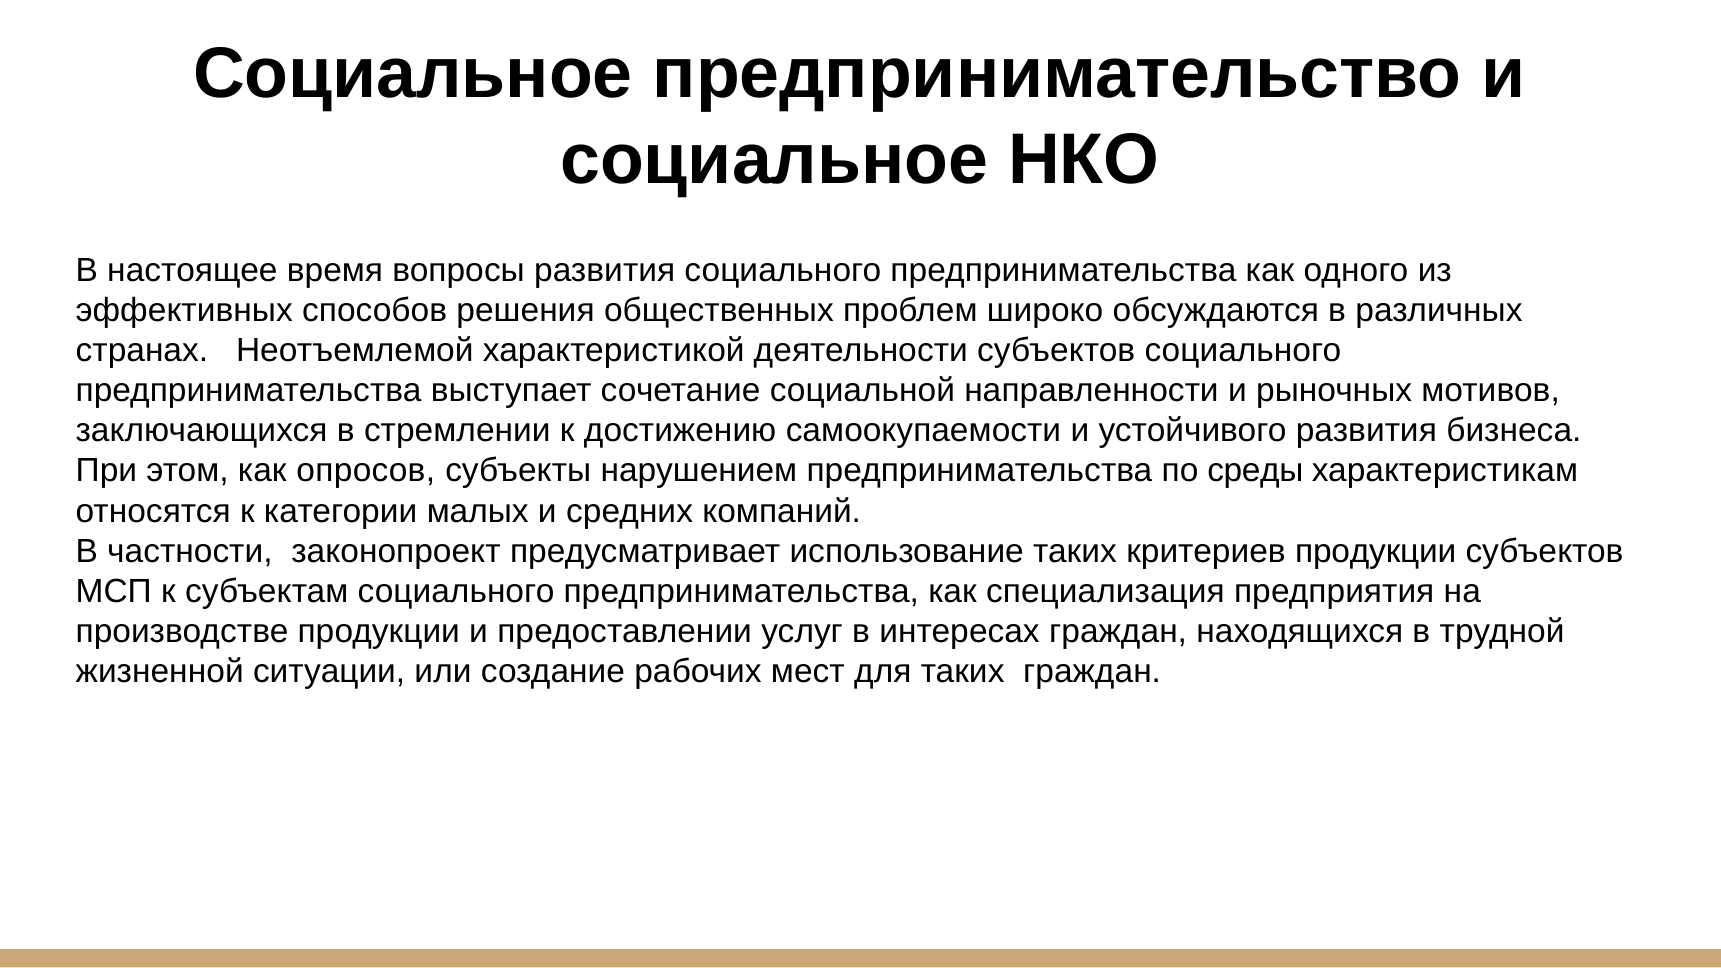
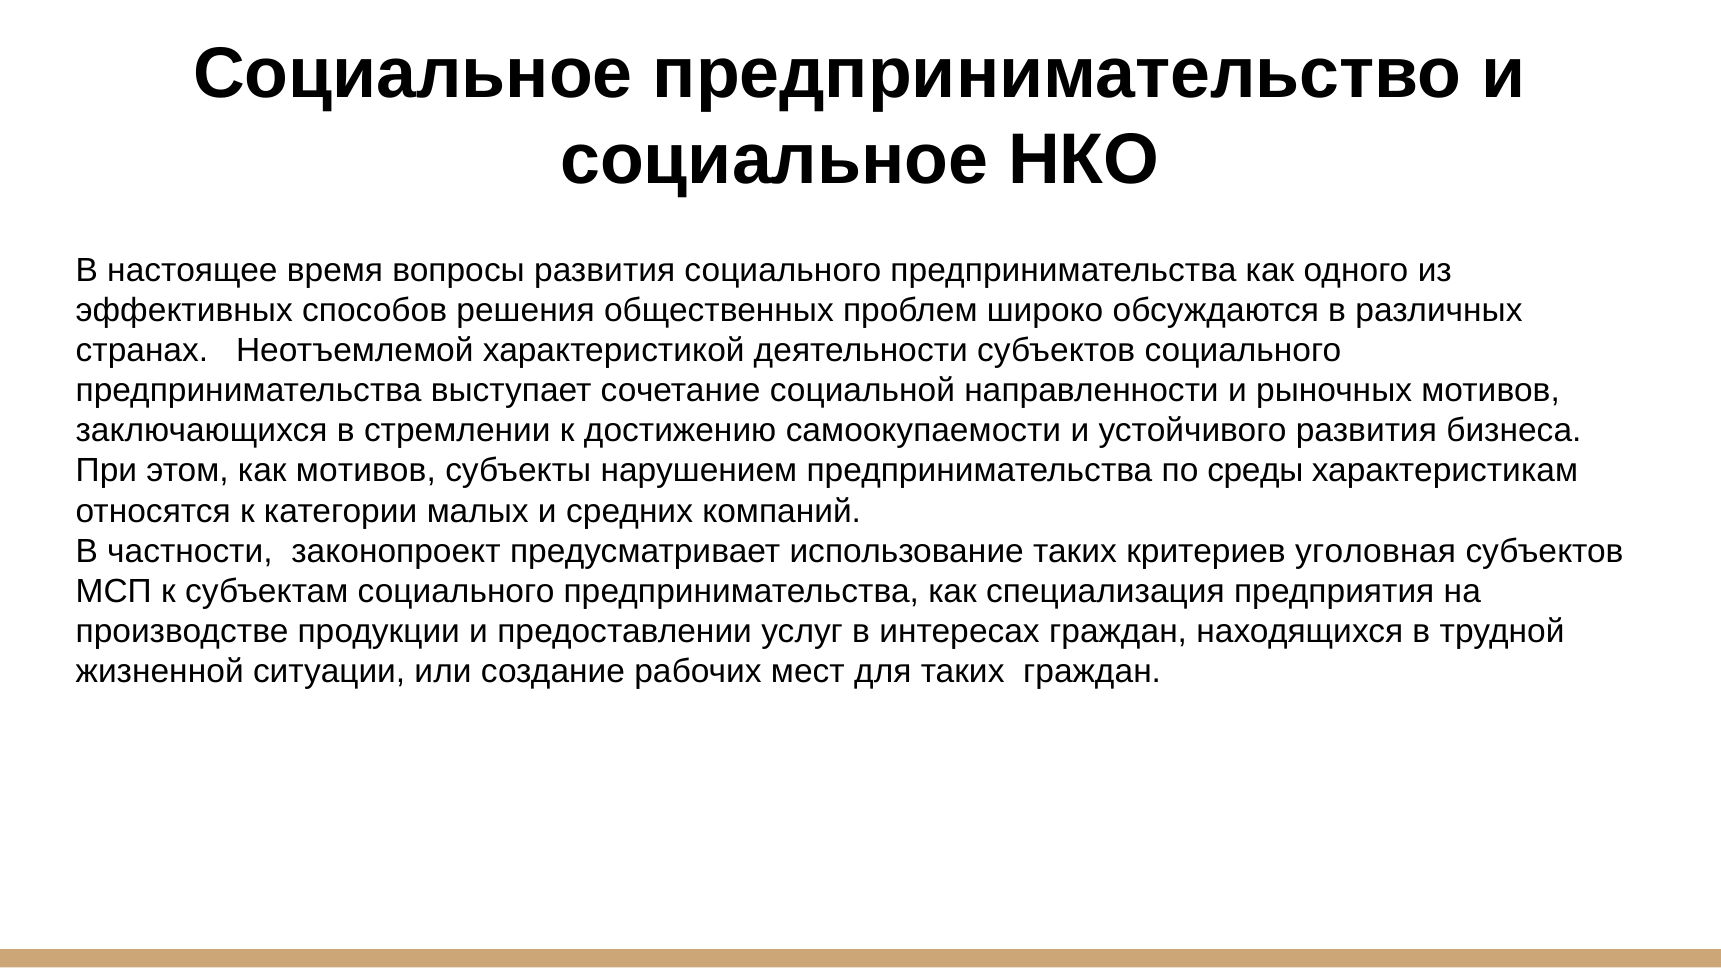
как опросов: опросов -> мотивов (366, 471)
критериев продукции: продукции -> уголовная (1375, 551)
